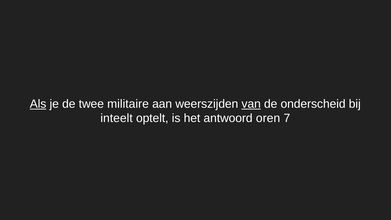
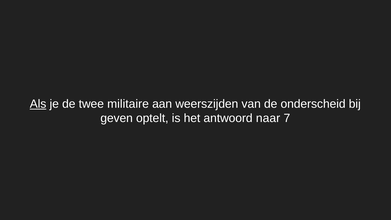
van underline: present -> none (251, 104)
inteelt: inteelt -> geven (117, 118)
oren: oren -> naar (268, 118)
